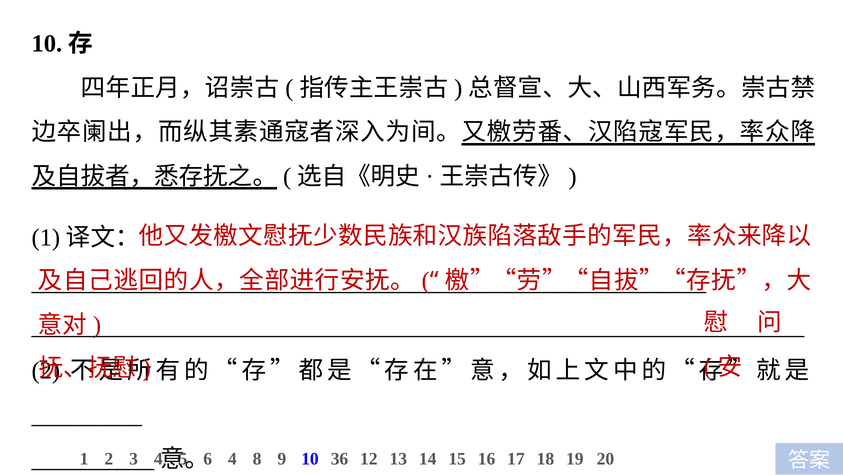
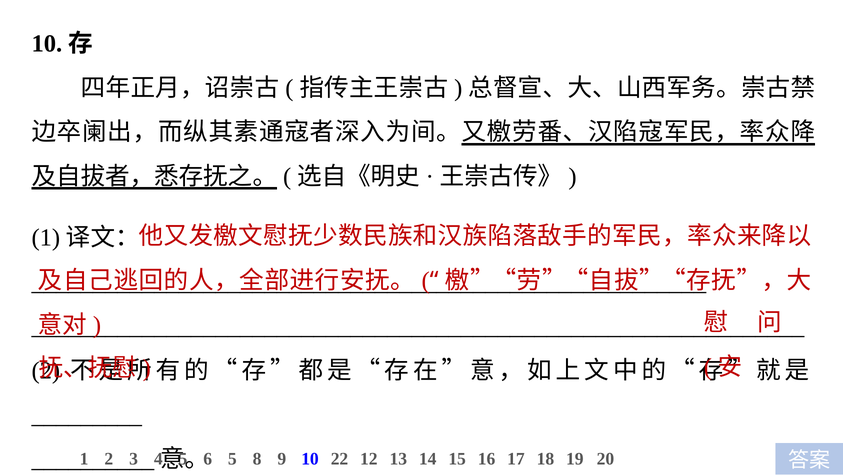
4: 4 -> 5 (232, 458)
36: 36 -> 22 (340, 458)
